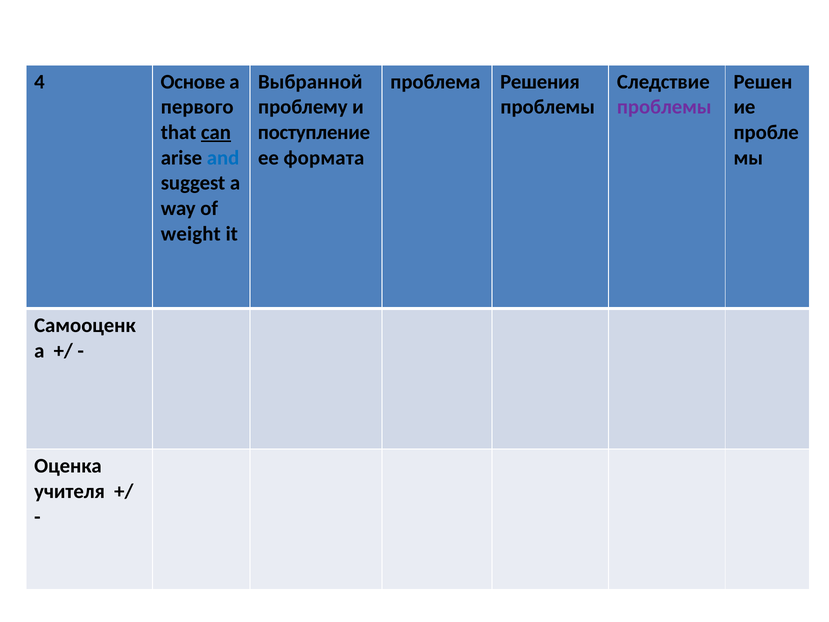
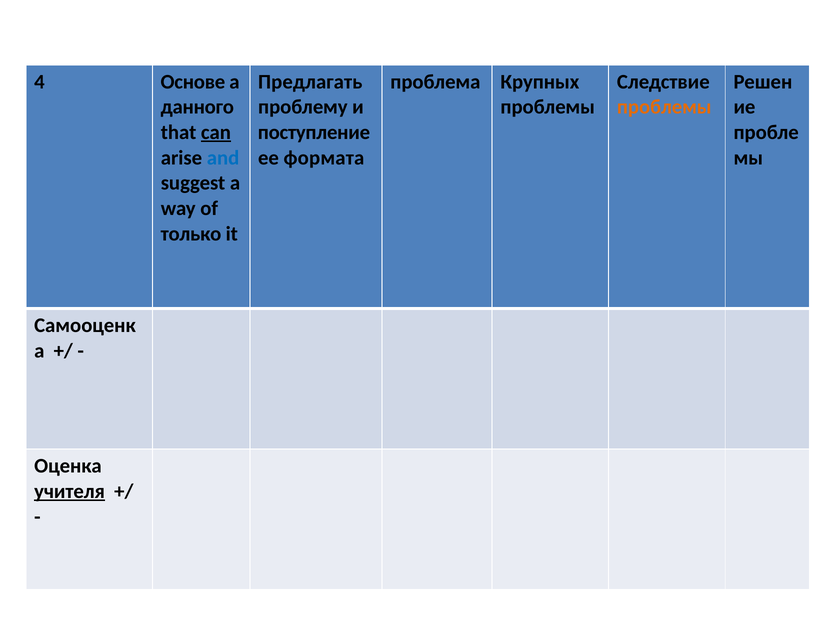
Выбранной: Выбранной -> Предлагать (310, 82)
Решения: Решения -> Крупных (540, 82)
первого: первого -> данного (197, 107)
проблемы colour: purple -> orange (664, 107)
weight: weight -> только (191, 234)
учителя underline: none -> present (70, 491)
